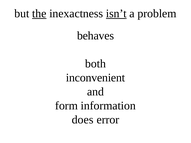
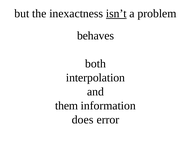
the underline: present -> none (39, 14)
inconvenient: inconvenient -> interpolation (95, 78)
form: form -> them (67, 106)
